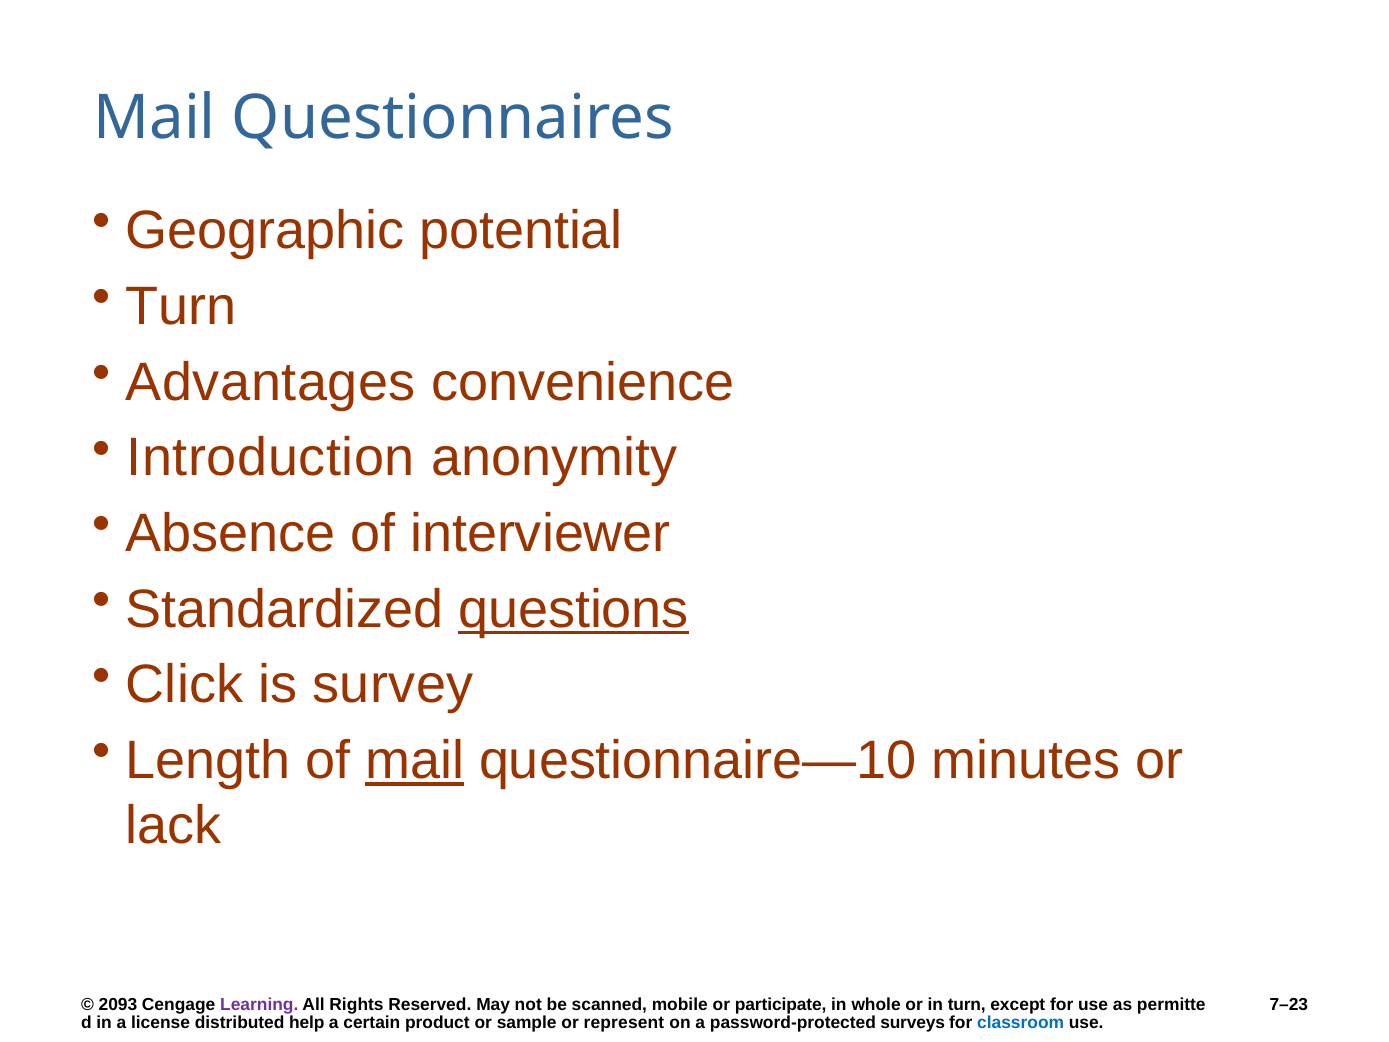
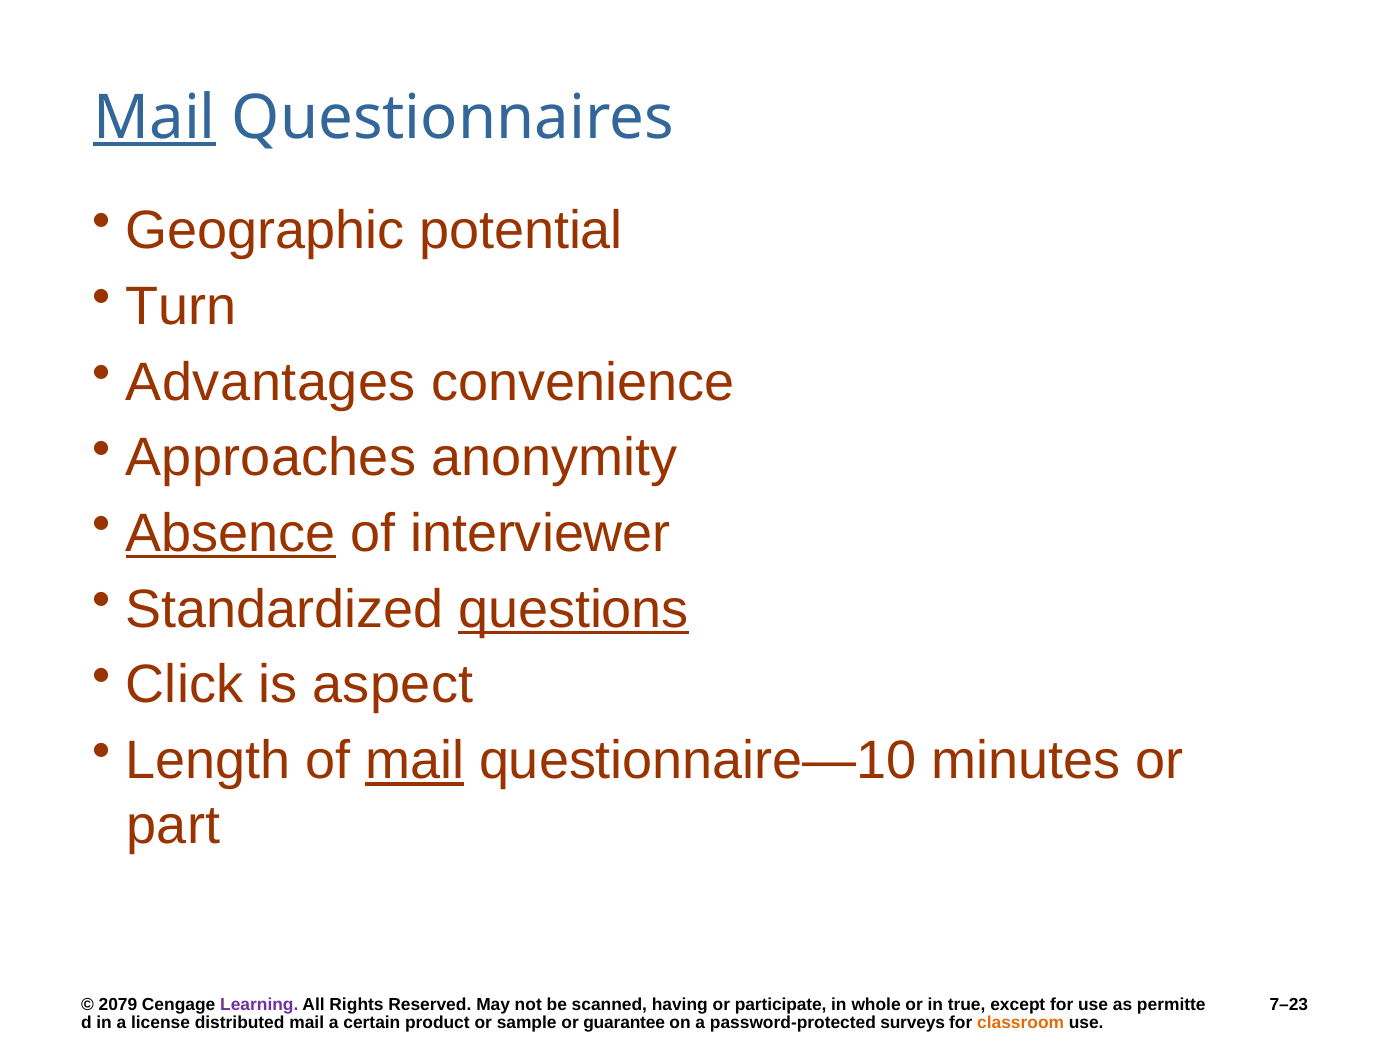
Mail underline: none -> present (155, 118)
Introduction: Introduction -> Approaches (271, 458)
Absence underline: none -> present (231, 534)
survey: survey -> aspect (393, 685)
lack: lack -> part (173, 825)
2093: 2093 -> 2079 (118, 1005)
mobile: mobile -> having (680, 1005)
in turn: turn -> true (967, 1005)
distributed help: help -> mail (307, 1022)
represent: represent -> guarantee (624, 1022)
classroom colour: blue -> orange (1021, 1022)
